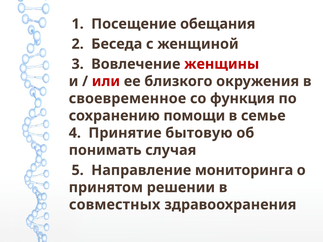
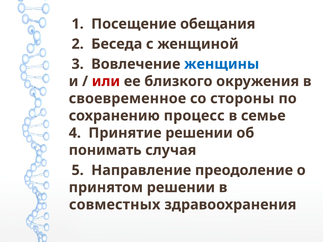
женщины colour: red -> blue (222, 64)
функция: функция -> стороны (242, 99)
помощи: помощи -> процесс (194, 116)
Принятие бытовую: бытовую -> решении (199, 133)
мониторинга: мониторинга -> преодоление (244, 170)
